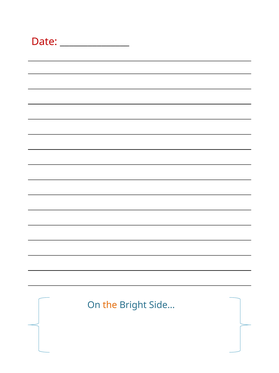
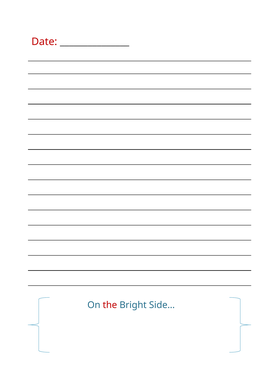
the colour: orange -> red (110, 304)
